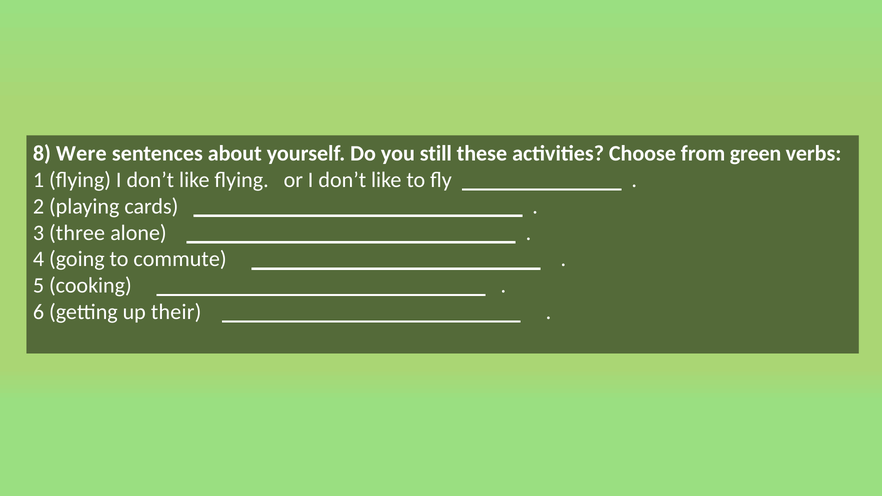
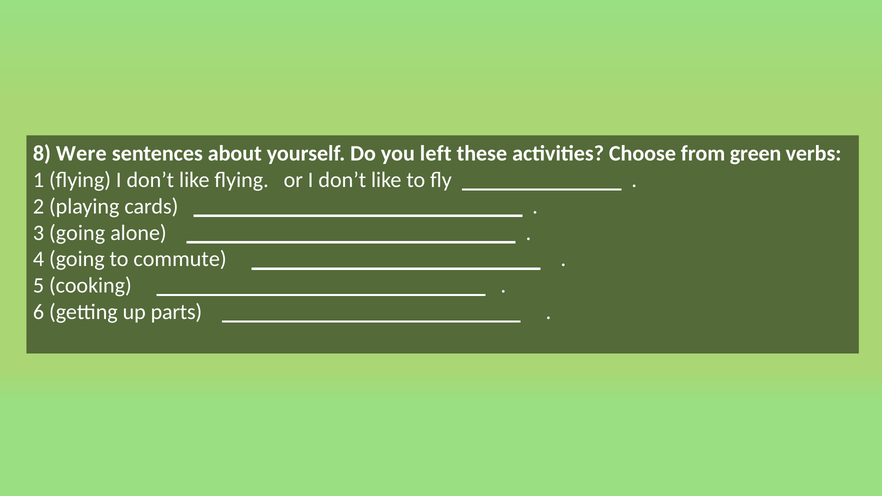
still: still -> left (436, 153)
3 three: three -> going (77, 233)
their: their -> parts (176, 312)
